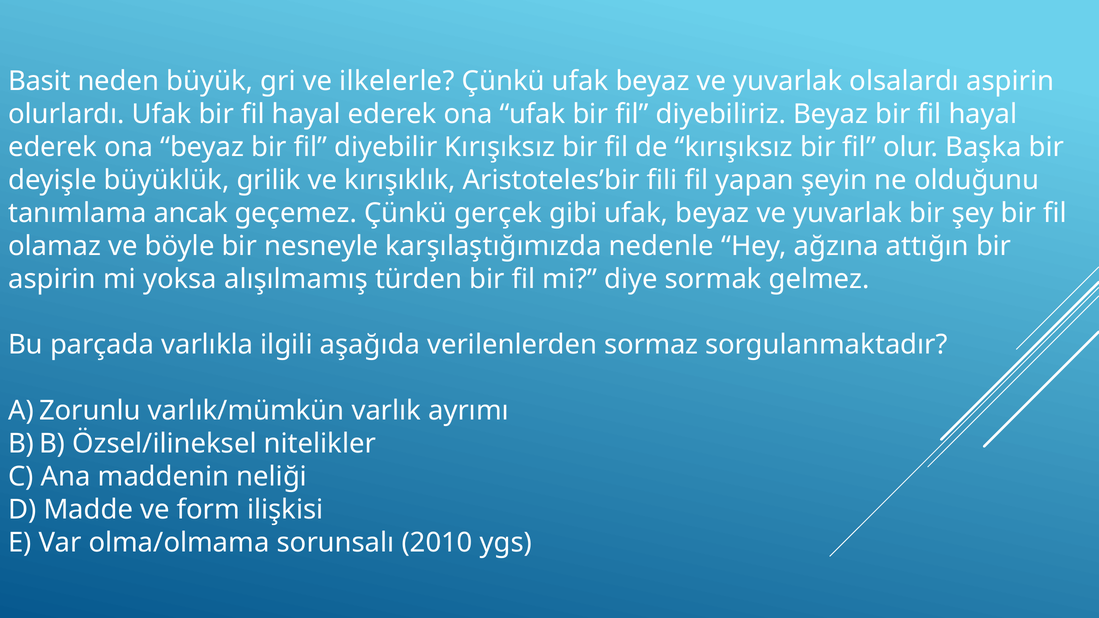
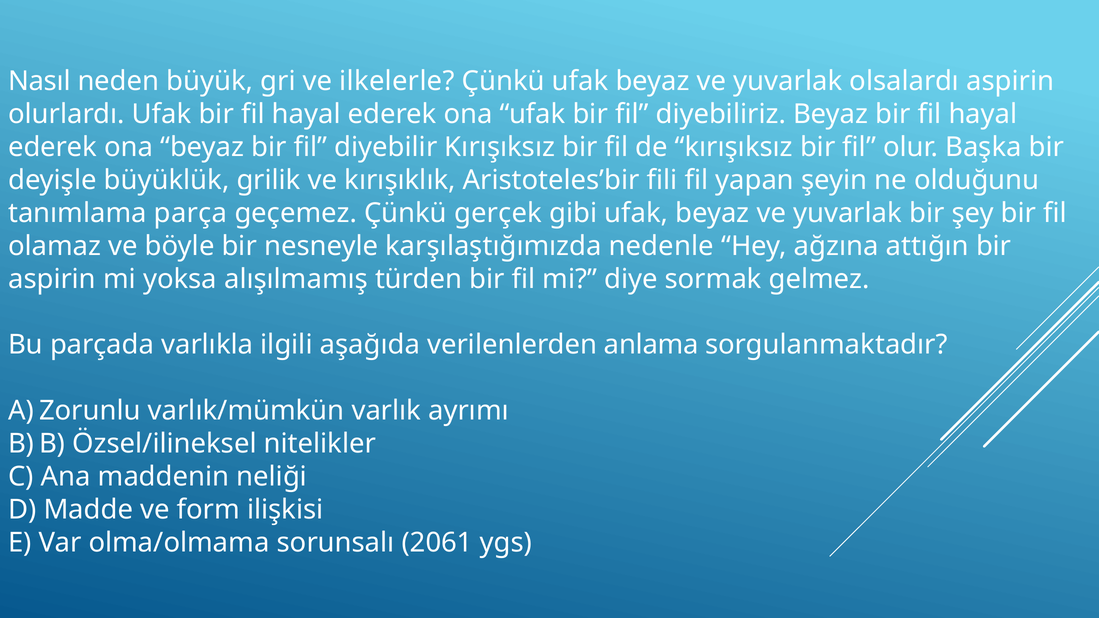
Basit: Basit -> Nasıl (39, 81)
ancak: ancak -> parça (191, 213)
sormaz: sormaz -> anlama (651, 345)
2010: 2010 -> 2061 (437, 543)
